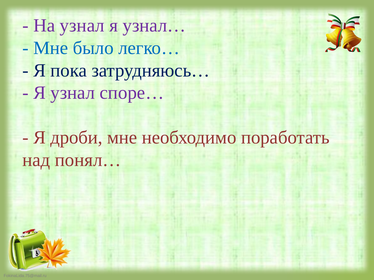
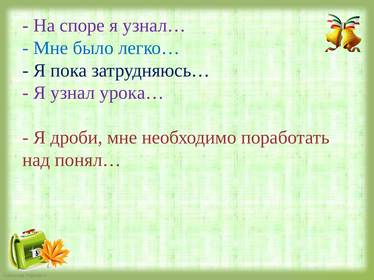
На узнал: узнал -> споре (82, 26)
споре…: споре… -> урока… (132, 93)
